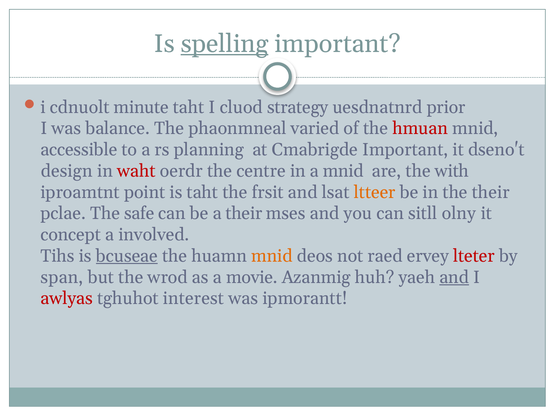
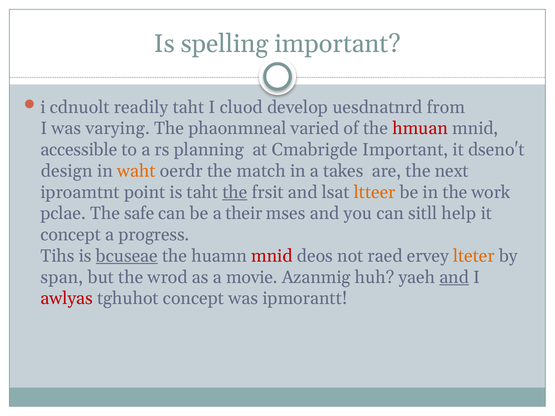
spelling underline: present -> none (225, 44)
minute: minute -> readily (141, 107)
strategy: strategy -> develop (298, 107)
prior: prior -> from (446, 107)
balance: balance -> varying (118, 129)
waht colour: red -> orange (136, 171)
centre: centre -> match (261, 171)
a mnid: mnid -> takes (343, 171)
with: with -> next (452, 171)
the underline: none -> present (235, 192)
the their: their -> work (491, 192)
olny: olny -> help (459, 214)
involved: involved -> progress (154, 235)
mnid colour: orange -> red (272, 256)
lteter colour: red -> orange (474, 256)
tghuhot interest: interest -> concept (194, 299)
